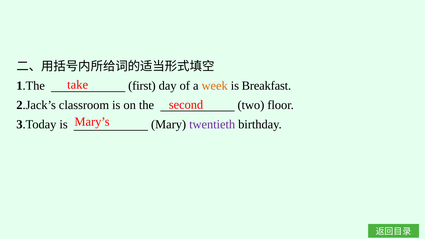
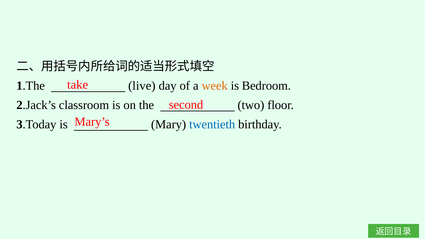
first: first -> live (142, 86)
Breakfast: Breakfast -> Bedroom (266, 86)
twentieth colour: purple -> blue (212, 125)
